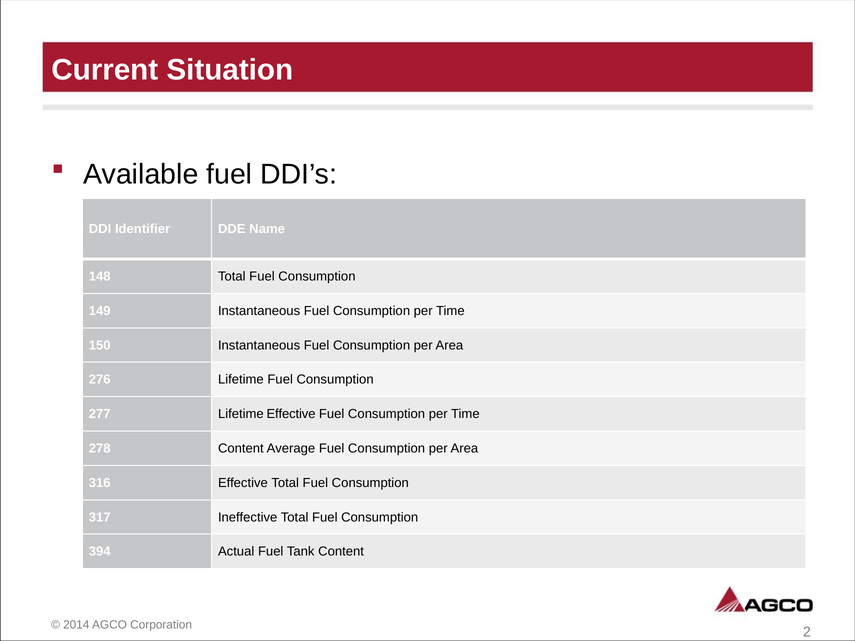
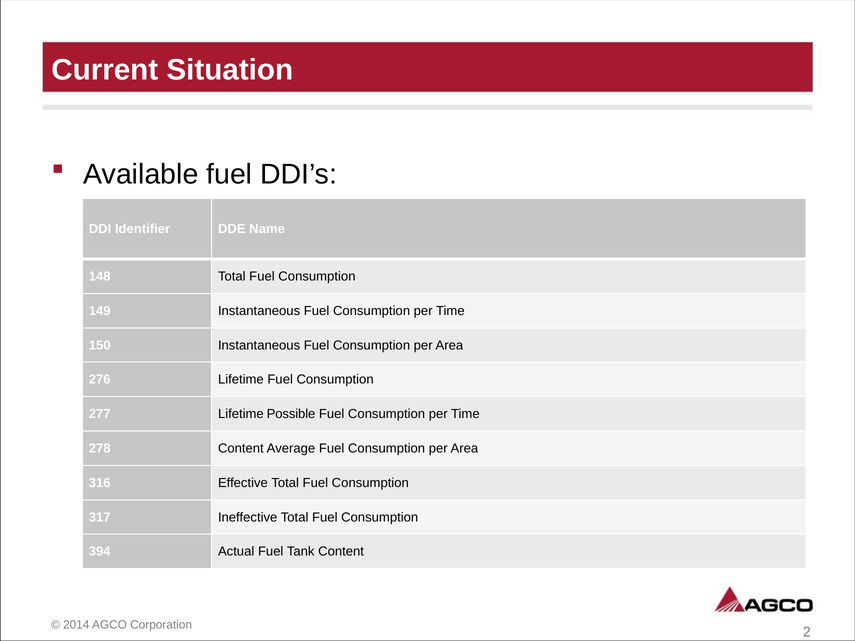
Lifetime Effective: Effective -> Possible (291, 414)
